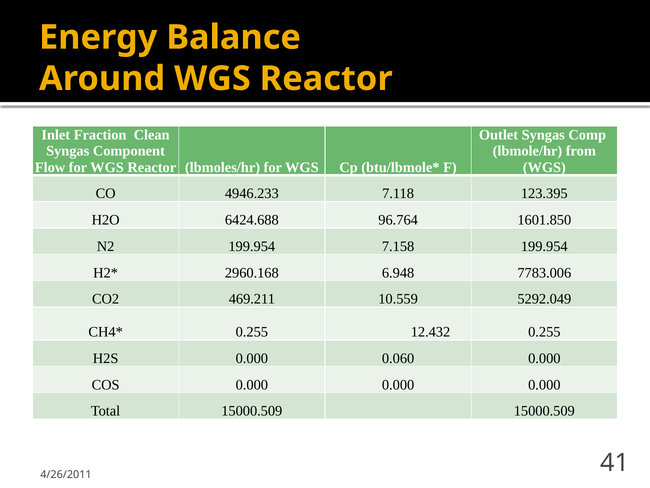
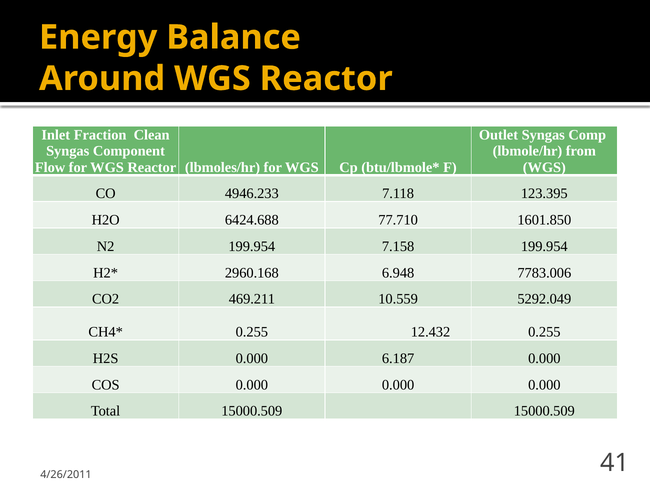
96.764: 96.764 -> 77.710 (398, 220)
0.060: 0.060 -> 6.187 (398, 358)
